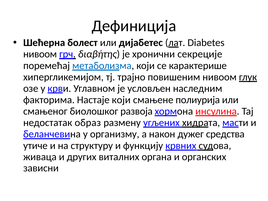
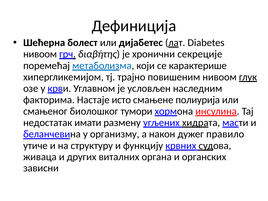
Настаје који: који -> исто (121, 100)
развоја: развоја -> тумори (136, 111)
образ: образ -> имати (88, 123)
средства: средства -> правило (225, 134)
